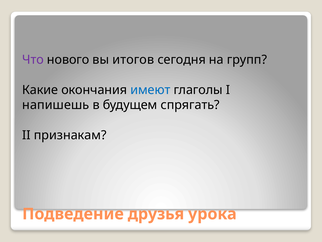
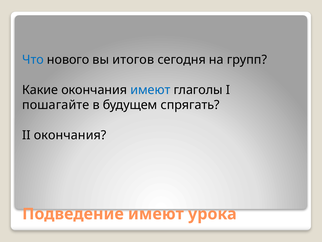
Что colour: purple -> blue (33, 60)
напишешь: напишешь -> пошагайте (56, 105)
II признакам: признакам -> окончания (70, 135)
Подведение друзья: друзья -> имеют (156, 214)
